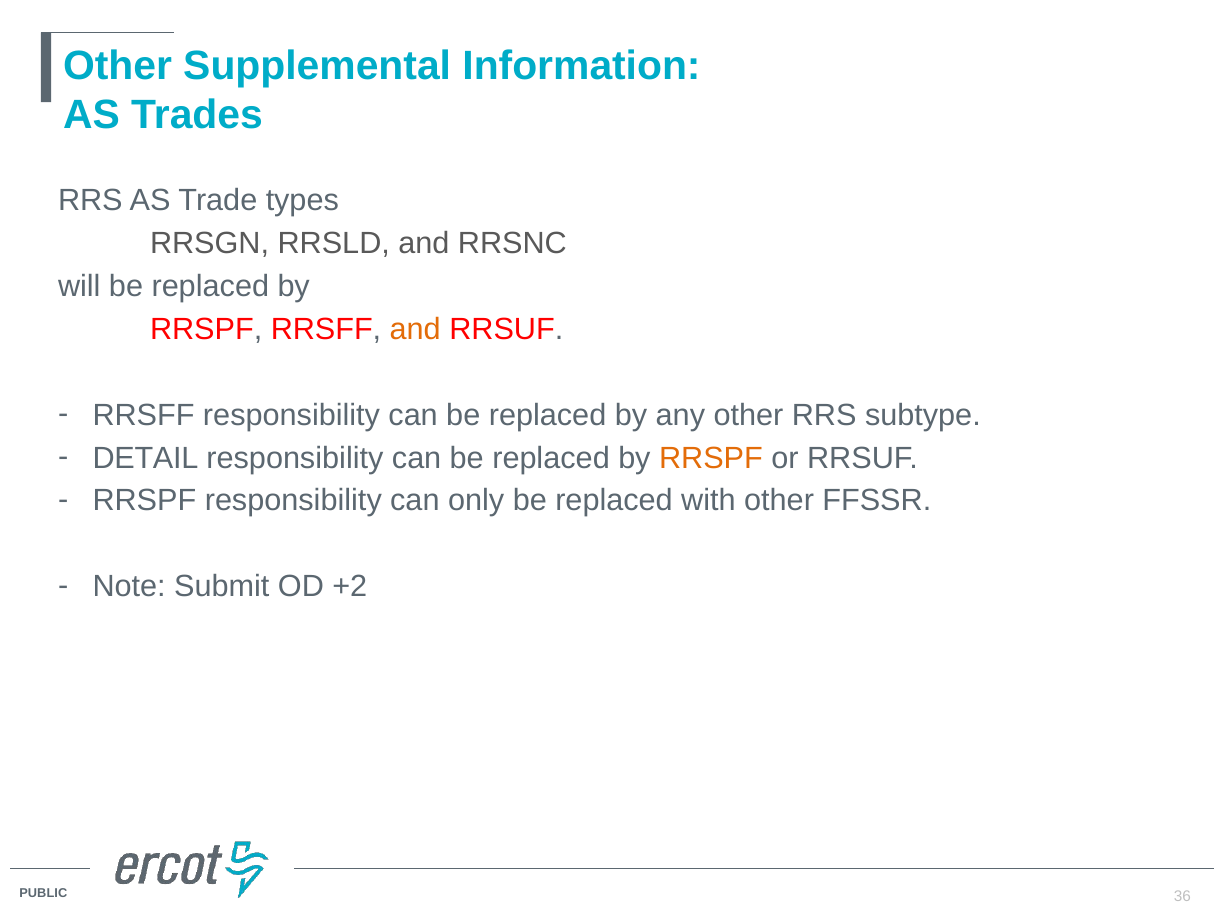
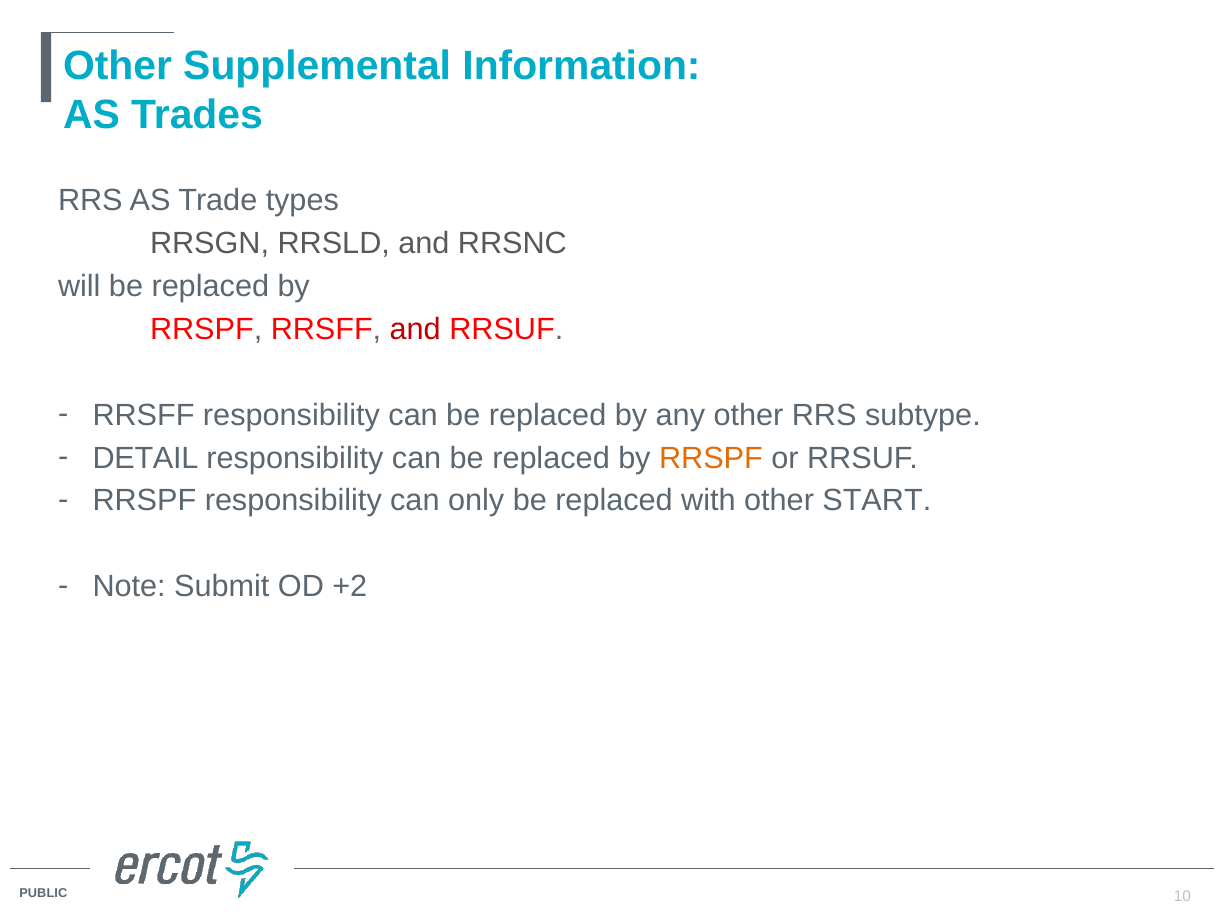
and colour: orange -> red (415, 329)
FFSSR: FFSSR -> START (877, 501)
36: 36 -> 10 (1182, 896)
